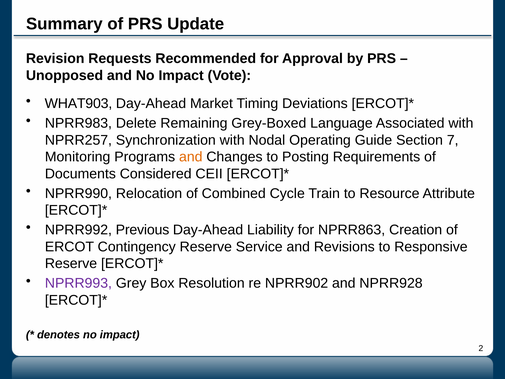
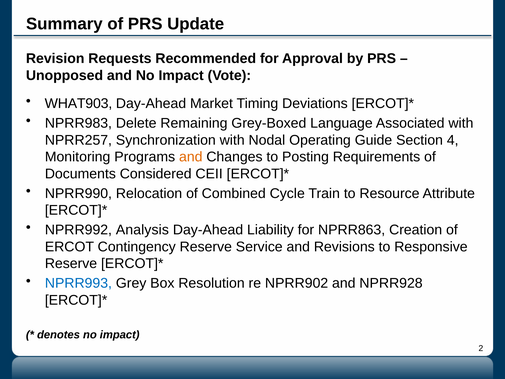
7: 7 -> 4 (453, 140)
Previous: Previous -> Analysis (142, 230)
NPRR993 colour: purple -> blue (78, 283)
